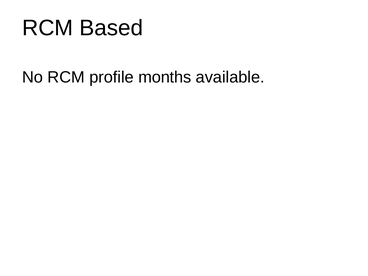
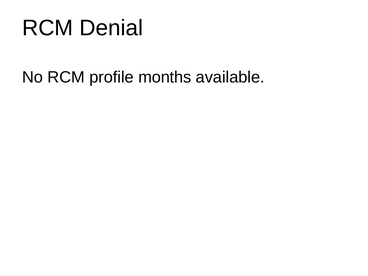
Based: Based -> Denial (111, 28)
